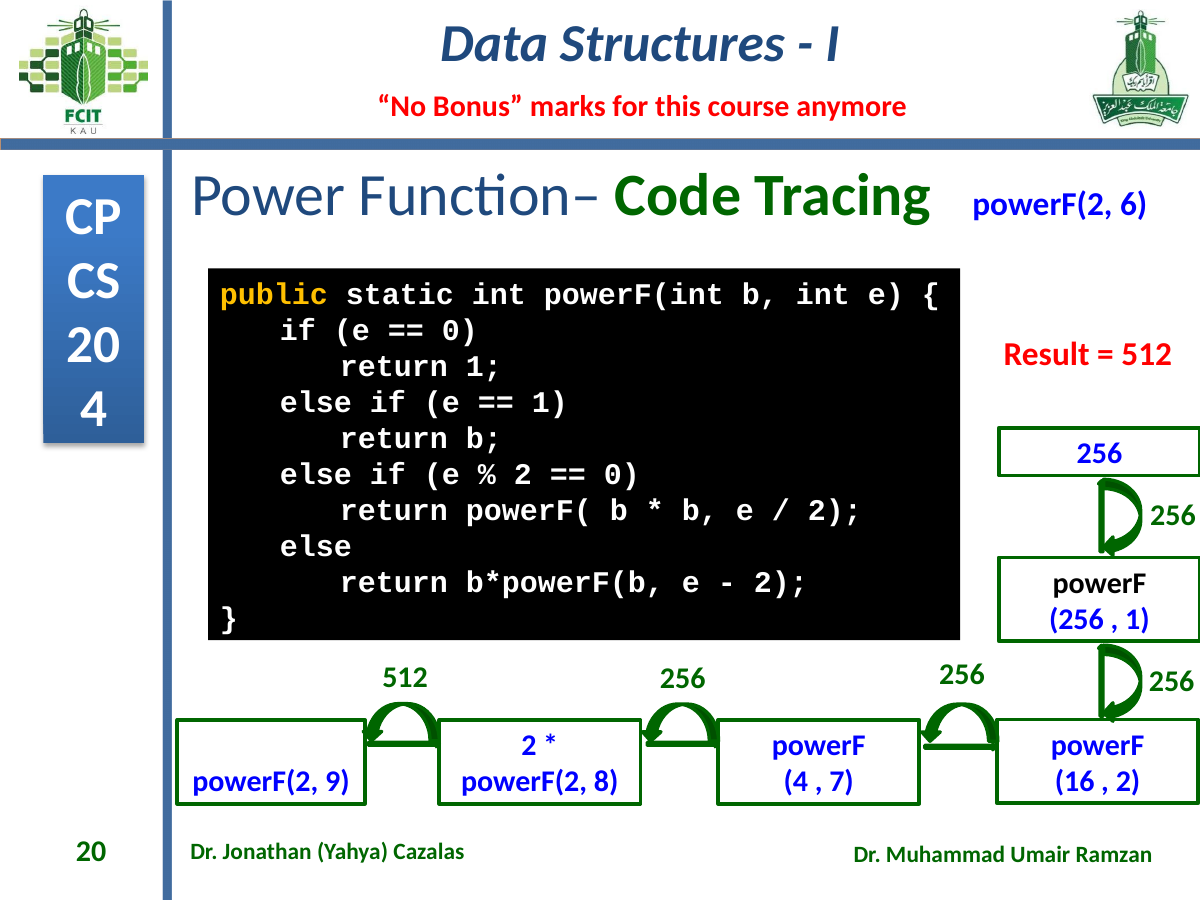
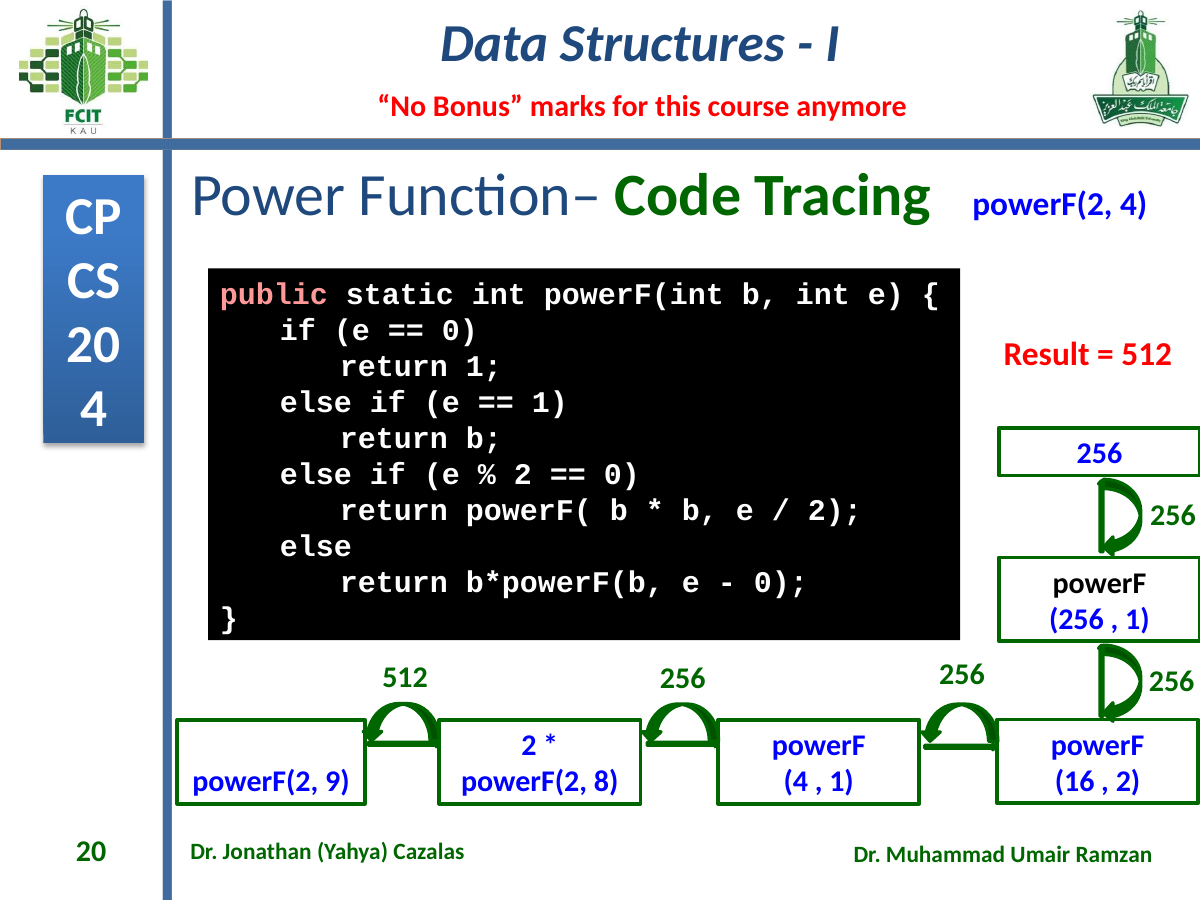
powerF(2 6: 6 -> 4 (1134, 205)
public colour: yellow -> pink (274, 294)
2: 2 -> 0 (781, 582)
7: 7 -> 1 (842, 782)
